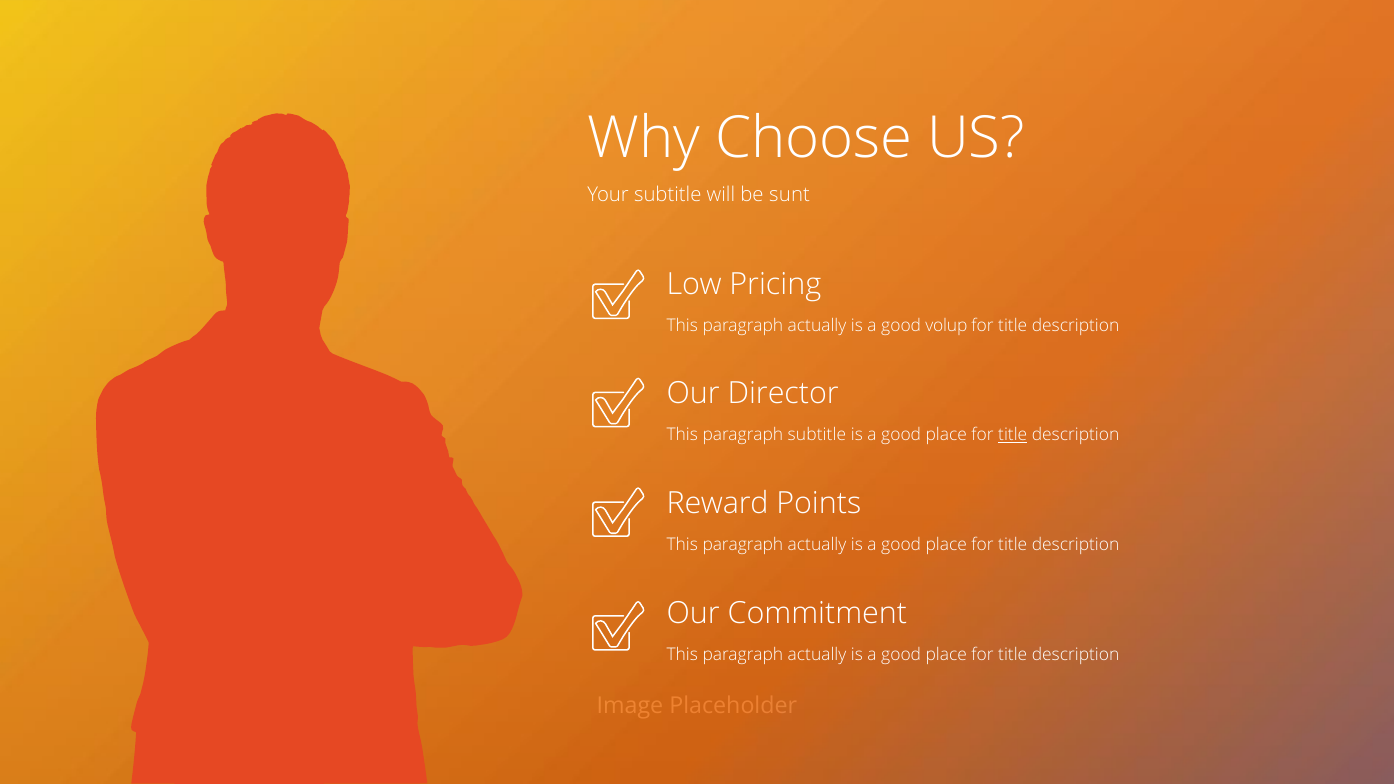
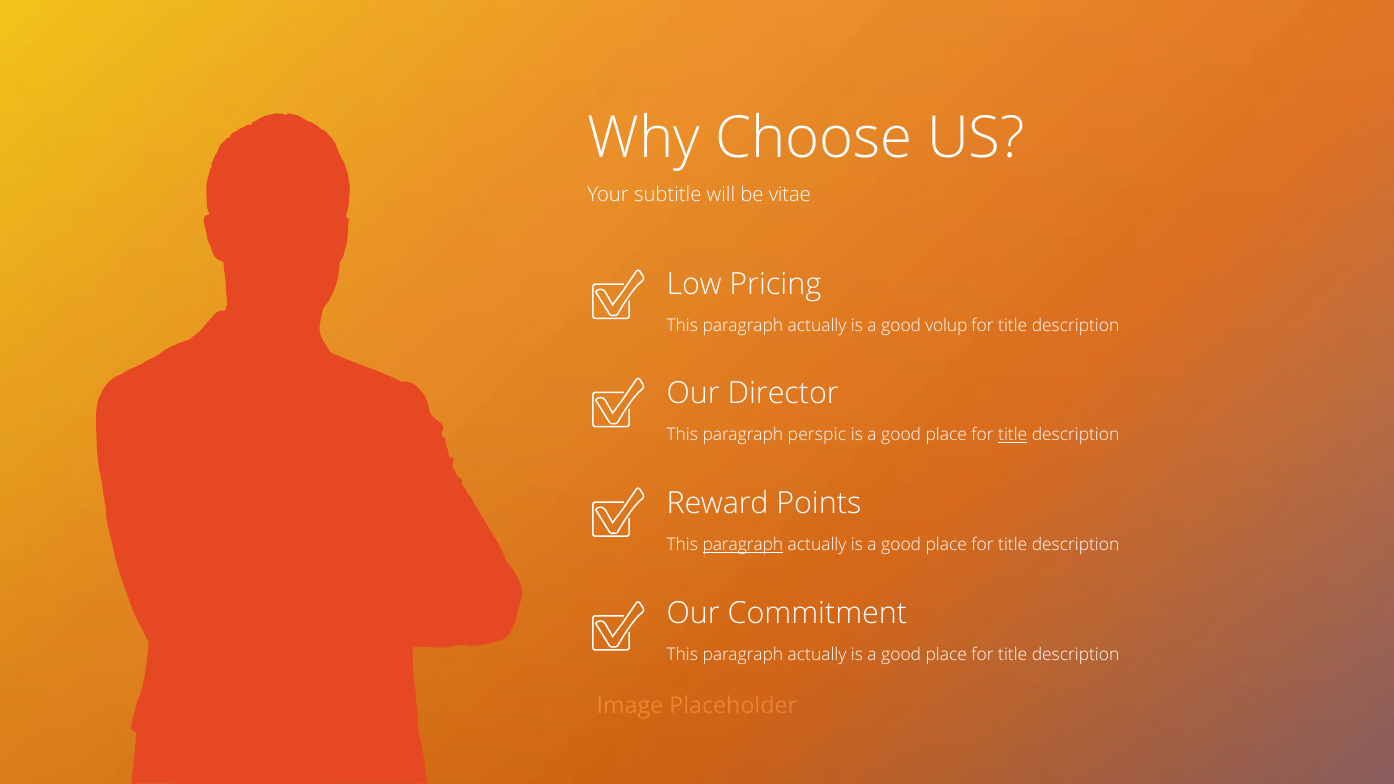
sunt: sunt -> vitae (790, 195)
paragraph subtitle: subtitle -> perspic (817, 435)
paragraph underline: none -> present (743, 545)
